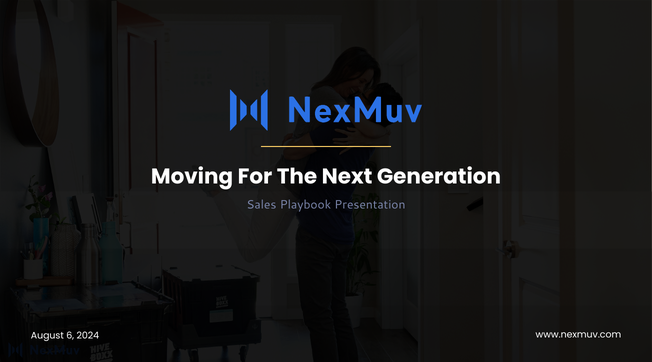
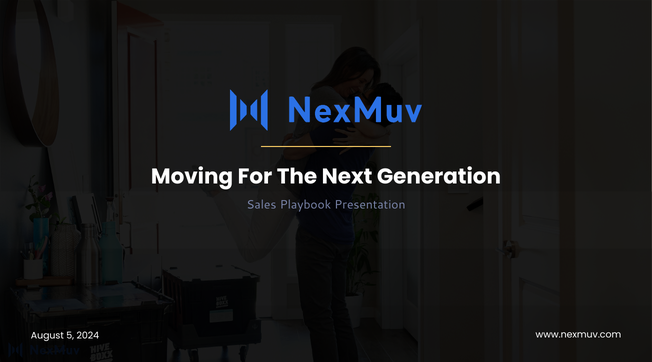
6: 6 -> 5 (70, 336)
